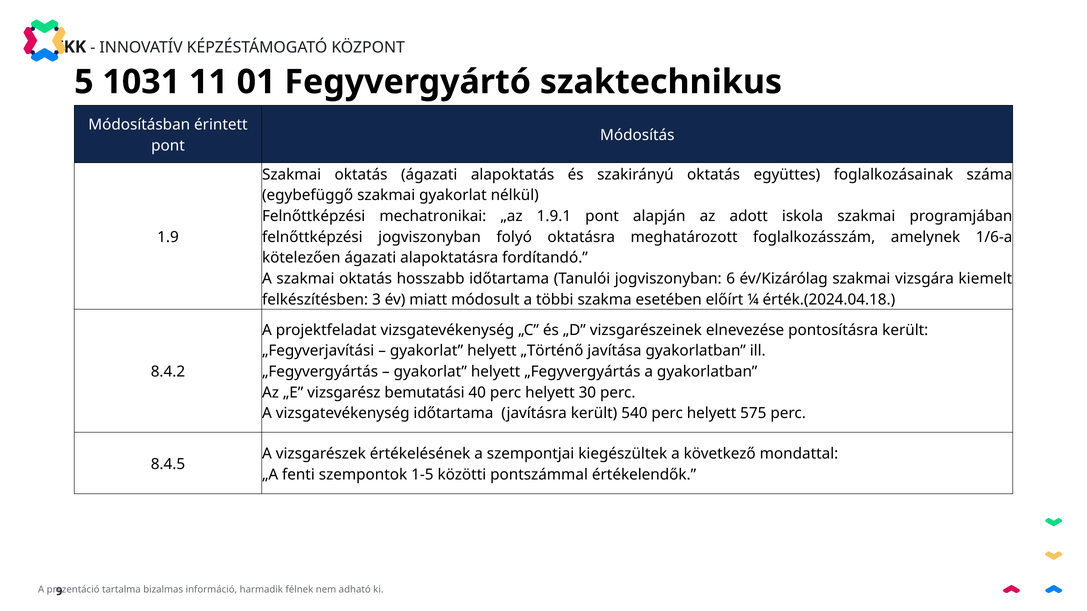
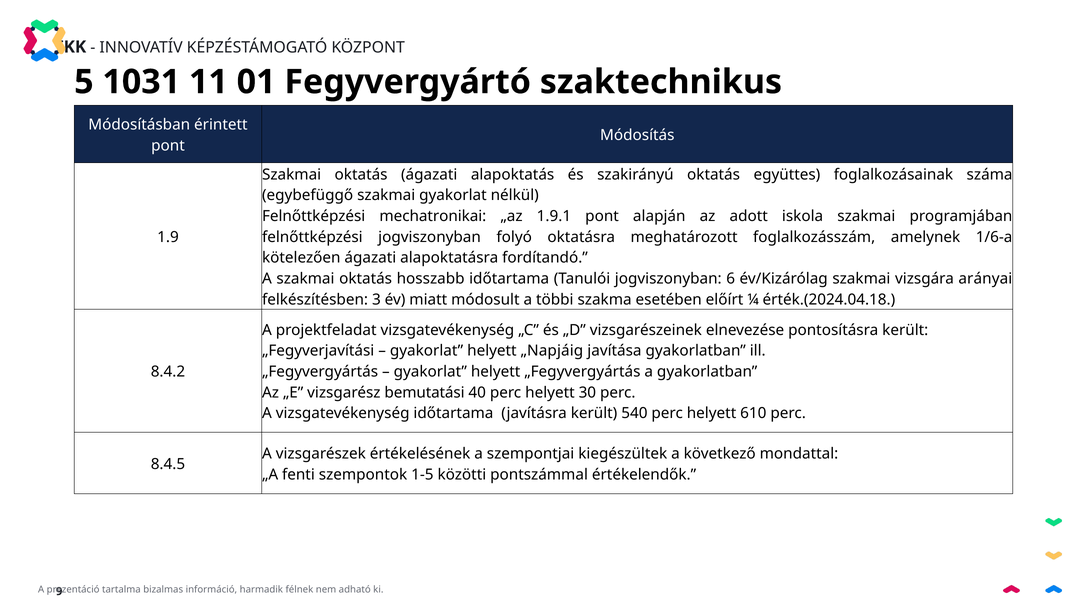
kiemelt: kiemelt -> arányai (985, 279)
„Történő: „Történő -> „Napjáig (552, 351)
575: 575 -> 610 (753, 414)
